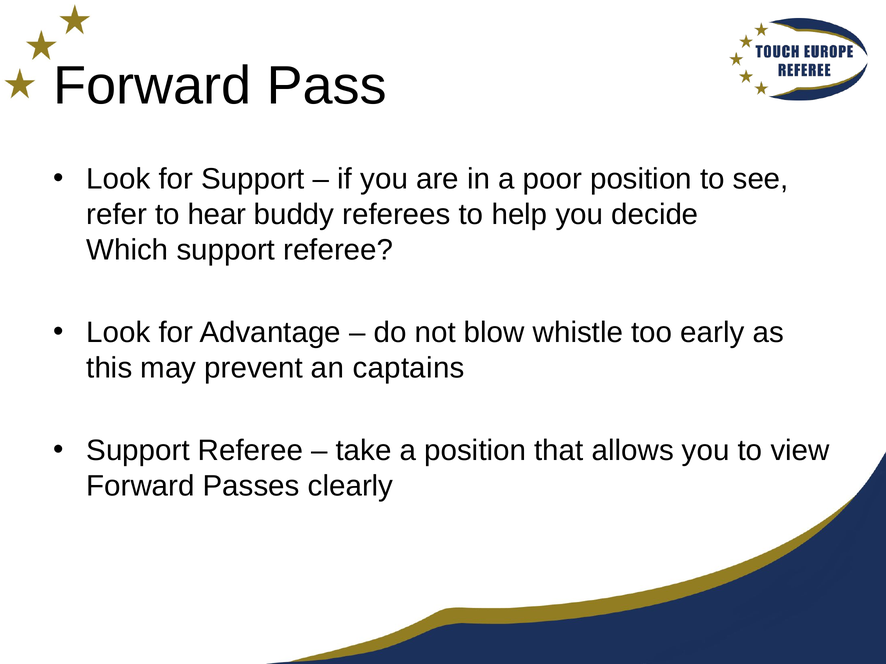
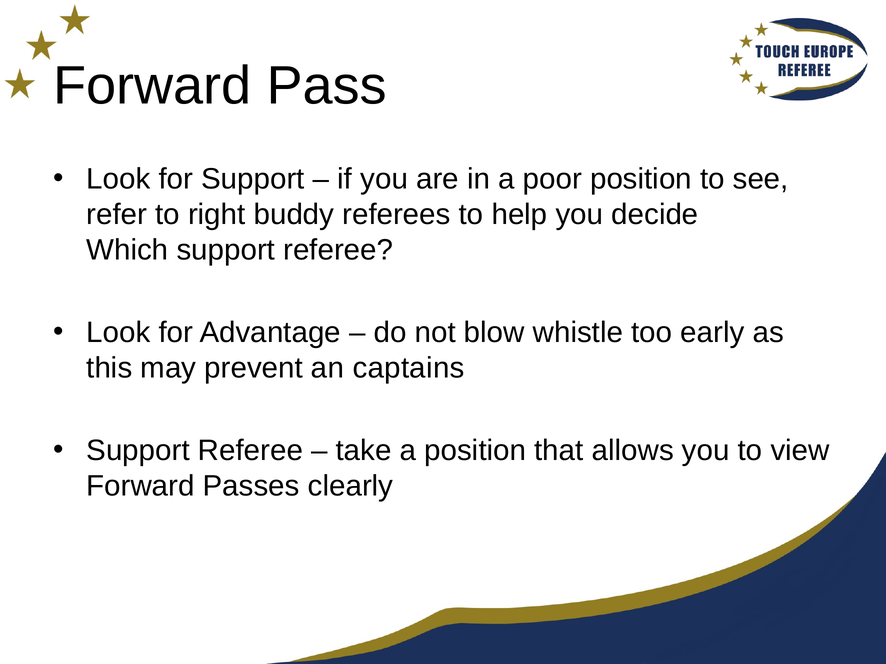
hear: hear -> right (217, 215)
